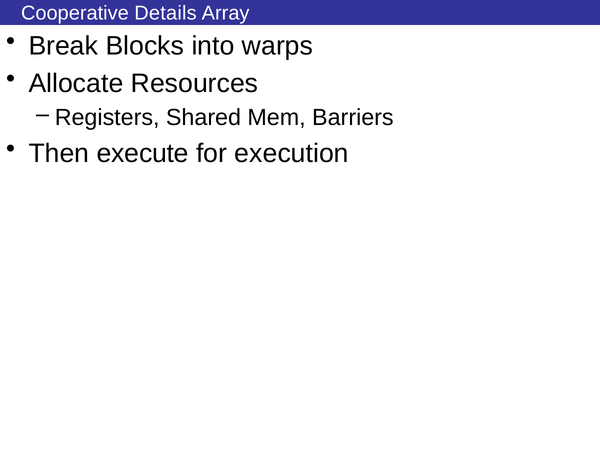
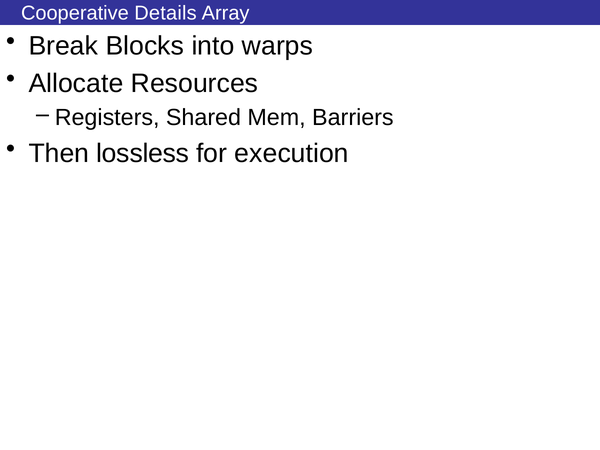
execute: execute -> lossless (143, 153)
